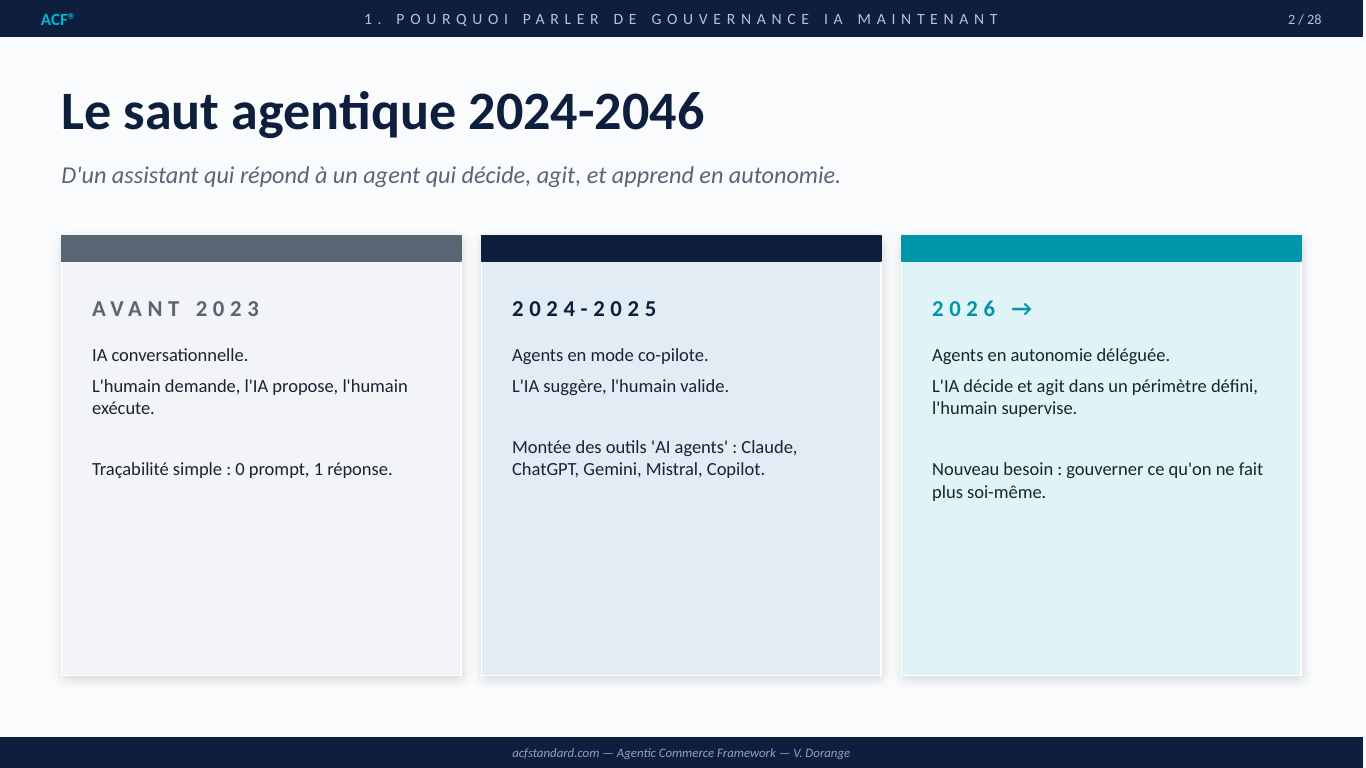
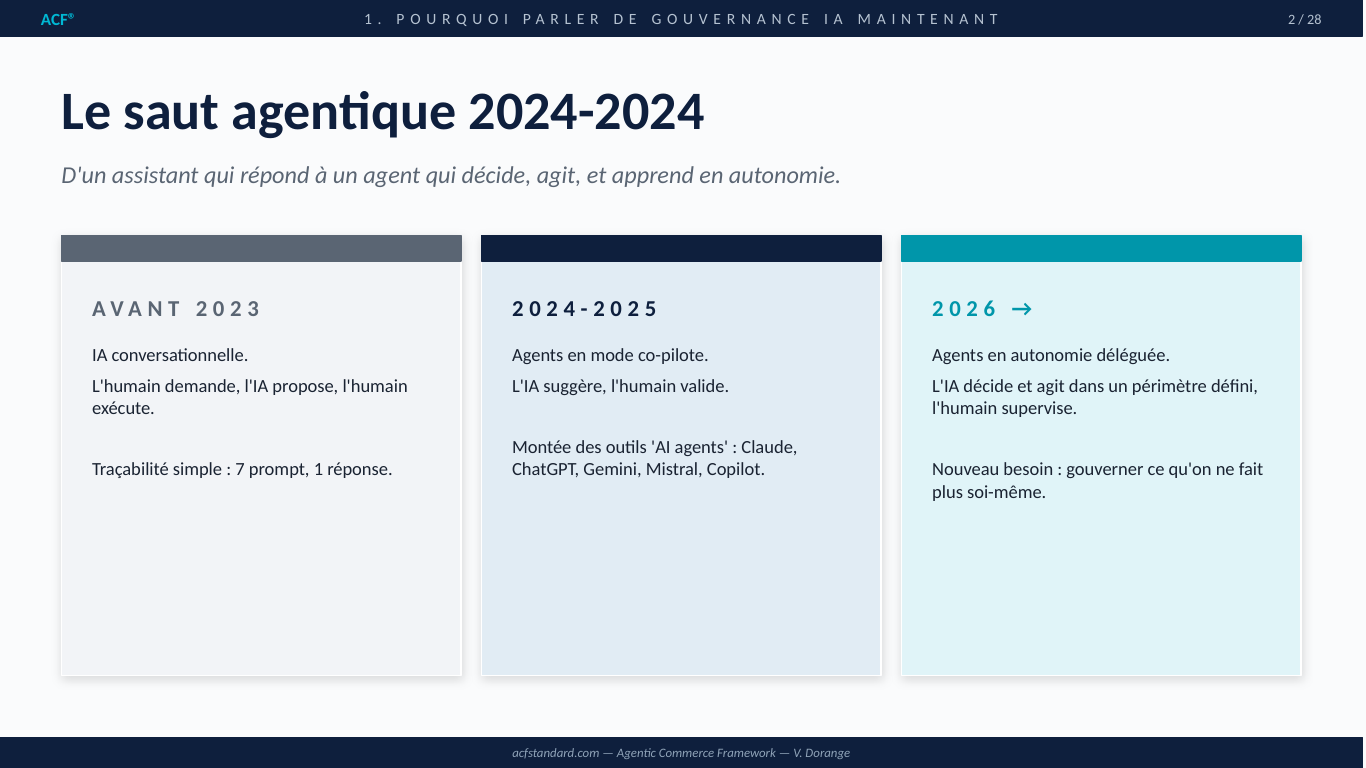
2024-2046: 2024-2046 -> 2024-2024 (587, 111)
0: 0 -> 7 (240, 470)
